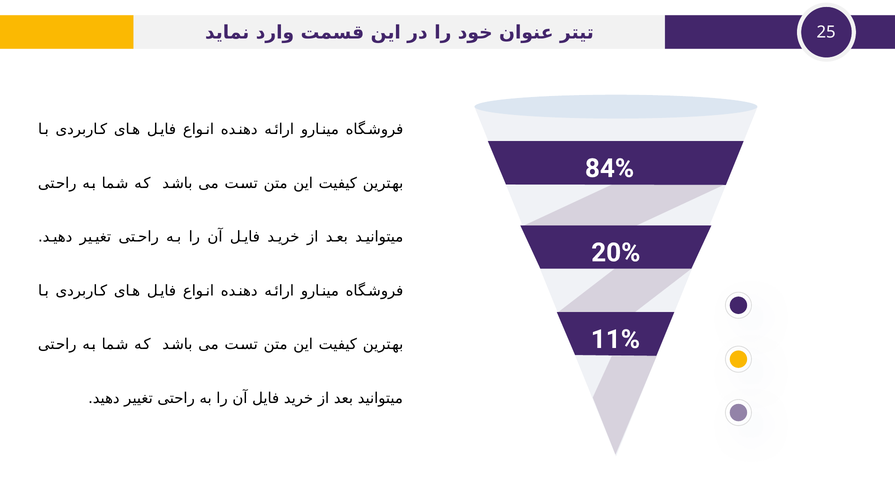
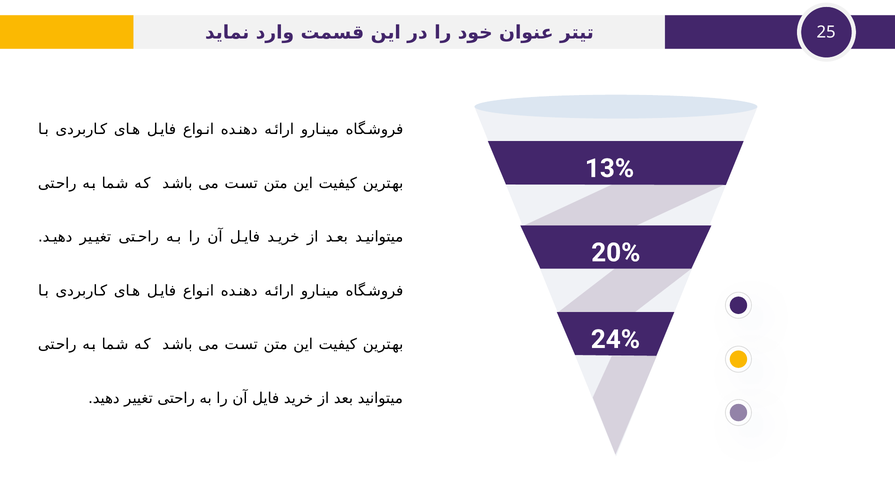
84%: 84% -> 13% (610, 168)
11%: 11% -> 24% (615, 339)
